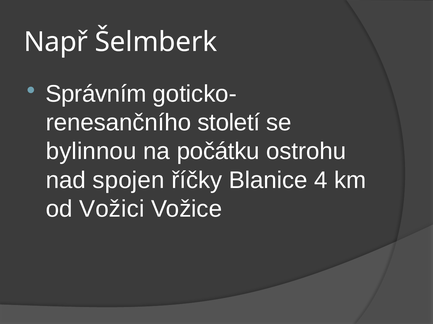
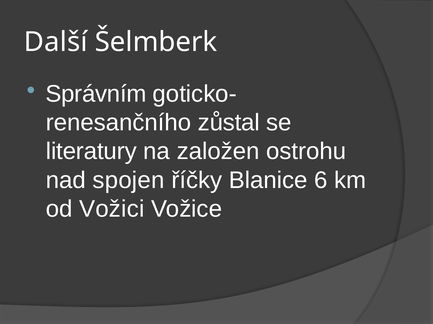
Např: Např -> Další (56, 42)
století: století -> zůstal (229, 123)
bylinnou: bylinnou -> literatury (91, 152)
počátku: počátku -> založen (218, 152)
4: 4 -> 6 (321, 181)
